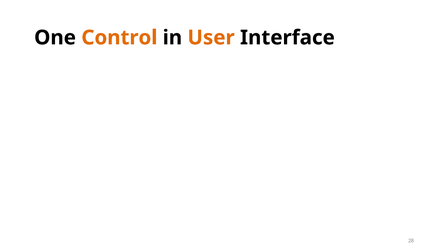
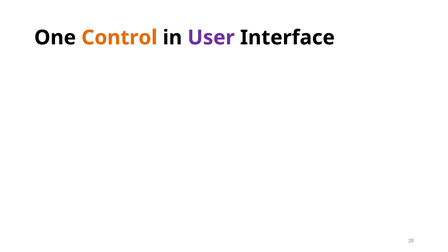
User colour: orange -> purple (211, 38)
